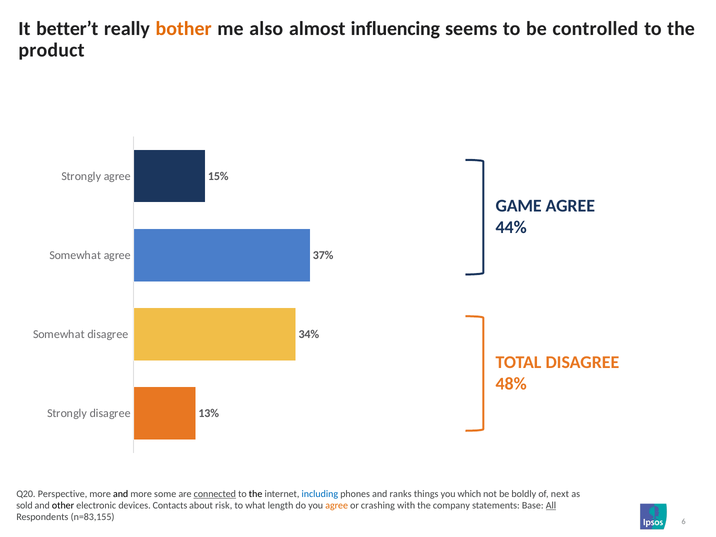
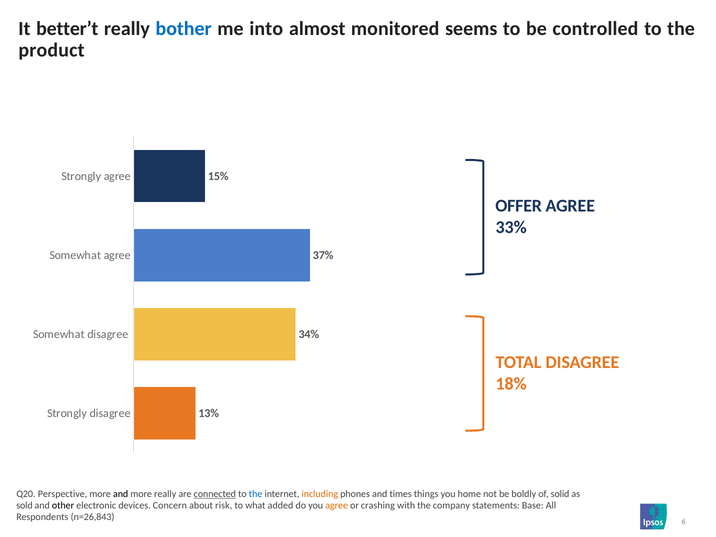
bother colour: orange -> blue (184, 29)
also: also -> into (266, 29)
influencing: influencing -> monitored (395, 29)
GAME: GAME -> OFFER (519, 206)
44%: 44% -> 33% (511, 228)
48%: 48% -> 18% (511, 384)
more some: some -> really (165, 494)
the colour: black -> blue (256, 494)
including colour: blue -> orange (320, 494)
ranks: ranks -> times (401, 494)
which: which -> home (469, 494)
next: next -> solid (560, 494)
Contacts: Contacts -> Concern (170, 506)
length: length -> added (281, 506)
All underline: present -> none (551, 506)
n=83,155: n=83,155 -> n=26,843 (93, 517)
